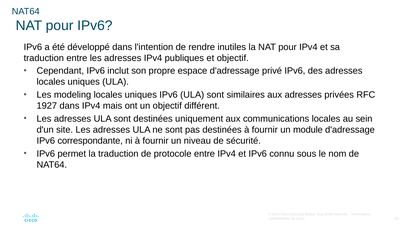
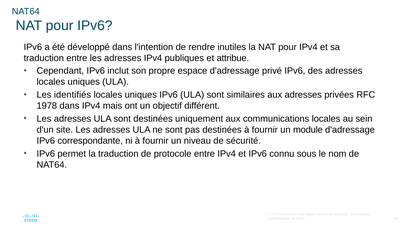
et objectif: objectif -> attribue (233, 58)
modeling: modeling -> identifiés (72, 95)
1927: 1927 -> 1978 (47, 106)
